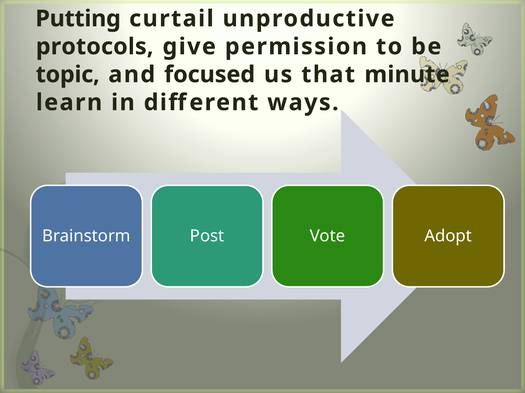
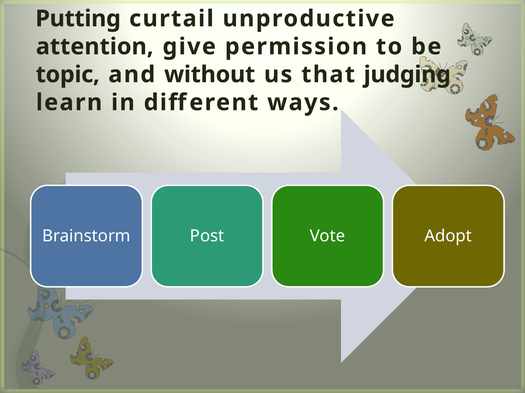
protocols: protocols -> attention (95, 47)
focused: focused -> without (210, 75)
minute: minute -> judging (407, 75)
